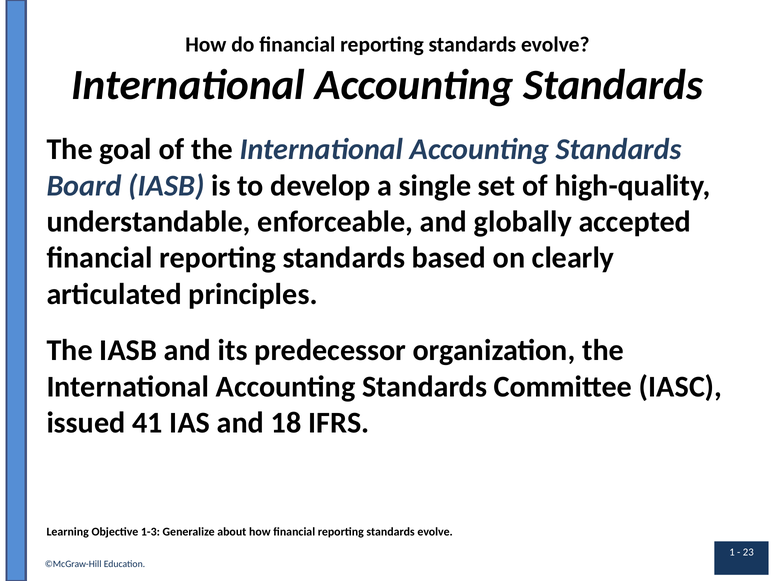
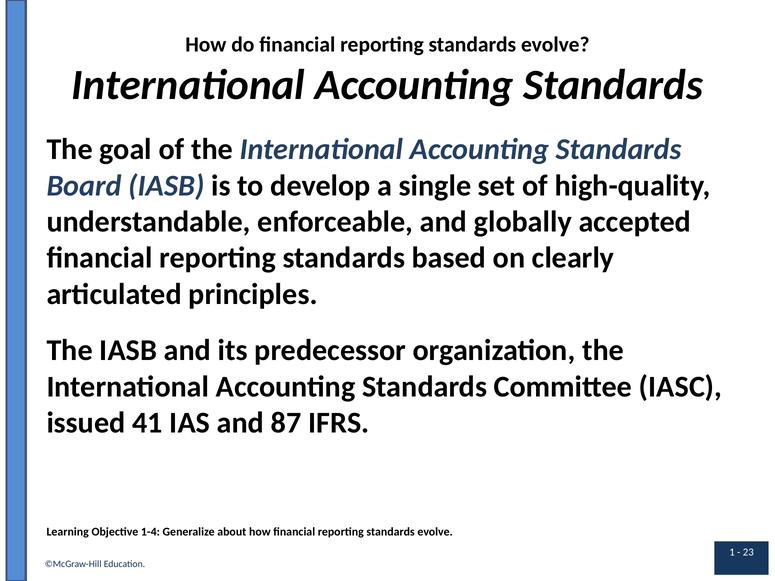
18: 18 -> 87 (286, 423)
1-3: 1-3 -> 1-4 (150, 532)
